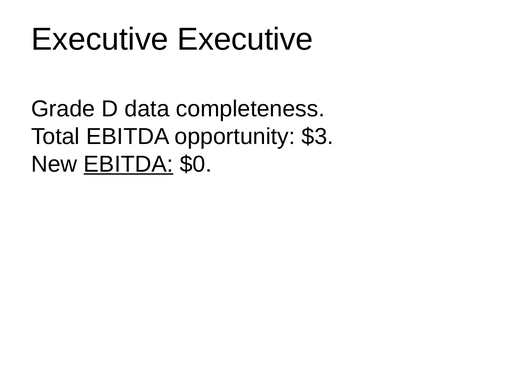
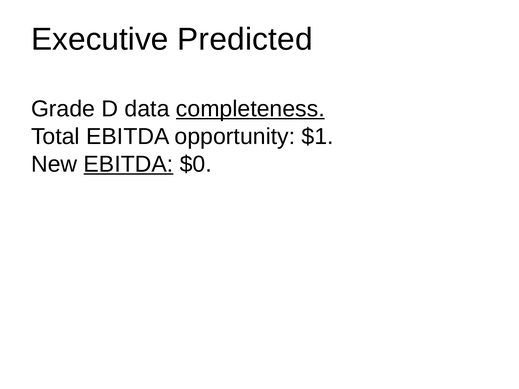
Executive Executive: Executive -> Predicted (245, 39)
completeness underline: none -> present (250, 109)
$3: $3 -> $1 (318, 137)
